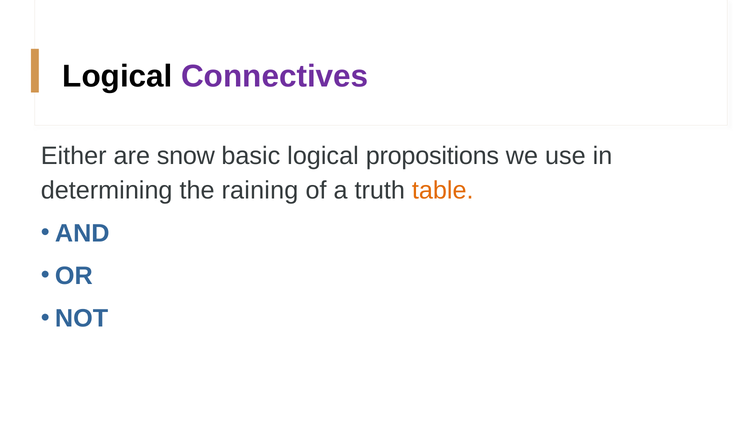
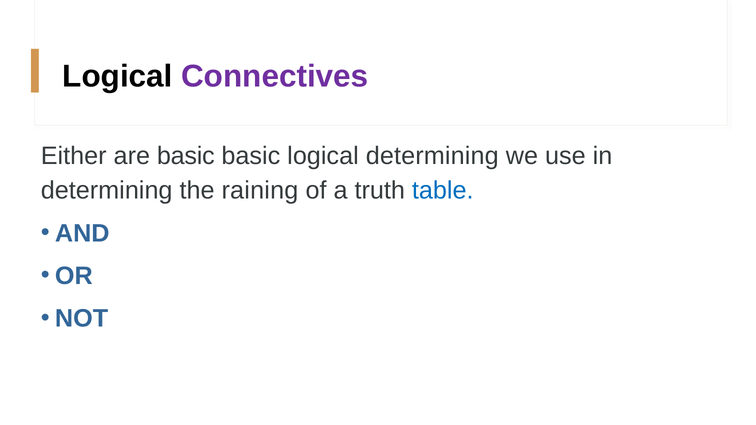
are snow: snow -> basic (186, 156)
logical propositions: propositions -> determining (432, 156)
table colour: orange -> blue (443, 191)
